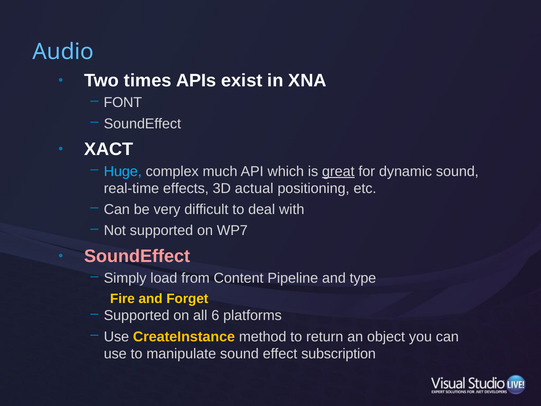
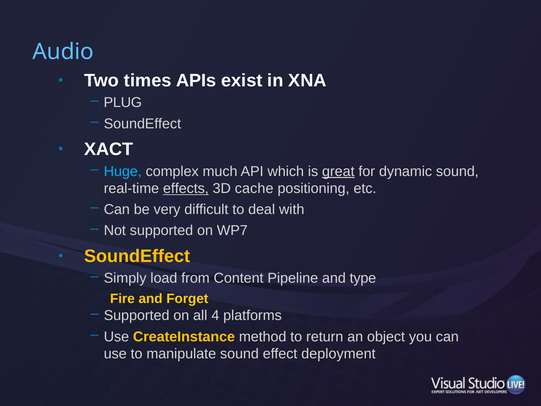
FONT: FONT -> PLUG (123, 103)
effects underline: none -> present (186, 188)
actual: actual -> cache (254, 188)
SoundEffect colour: pink -> yellow (137, 256)
6: 6 -> 4 (215, 315)
subscription: subscription -> deployment (338, 354)
